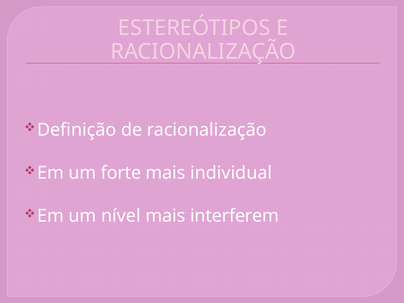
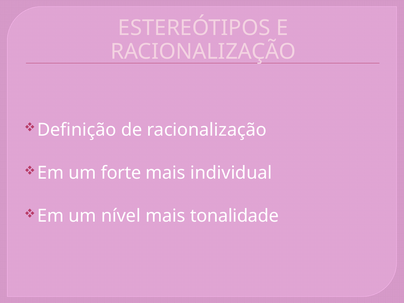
interferem: interferem -> tonalidade (235, 216)
